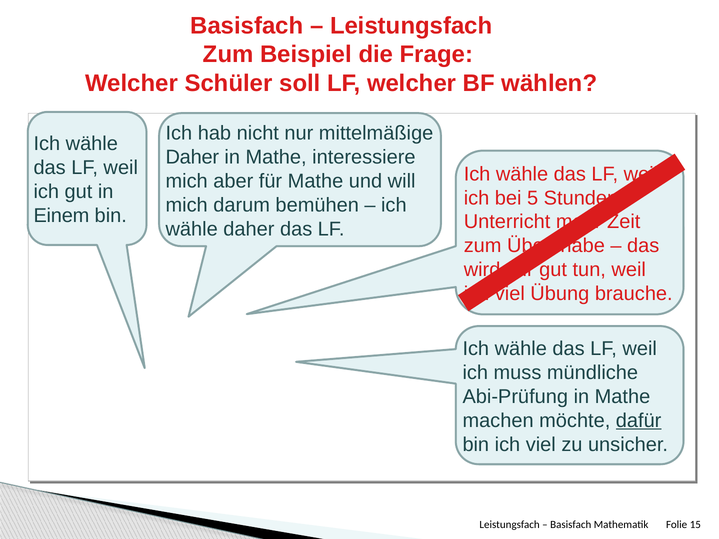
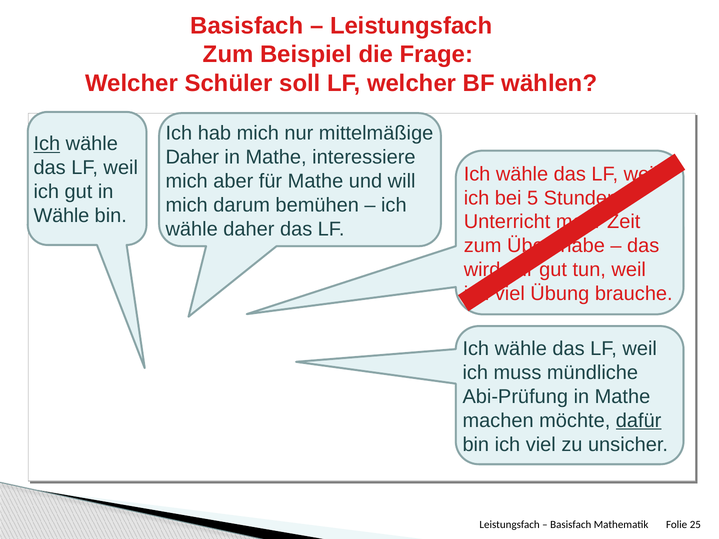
hab nicht: nicht -> mich (258, 133)
Ich underline: none -> present (47, 144)
Einem: Einem -> Wähle (61, 216)
15: 15 -> 25 (695, 525)
